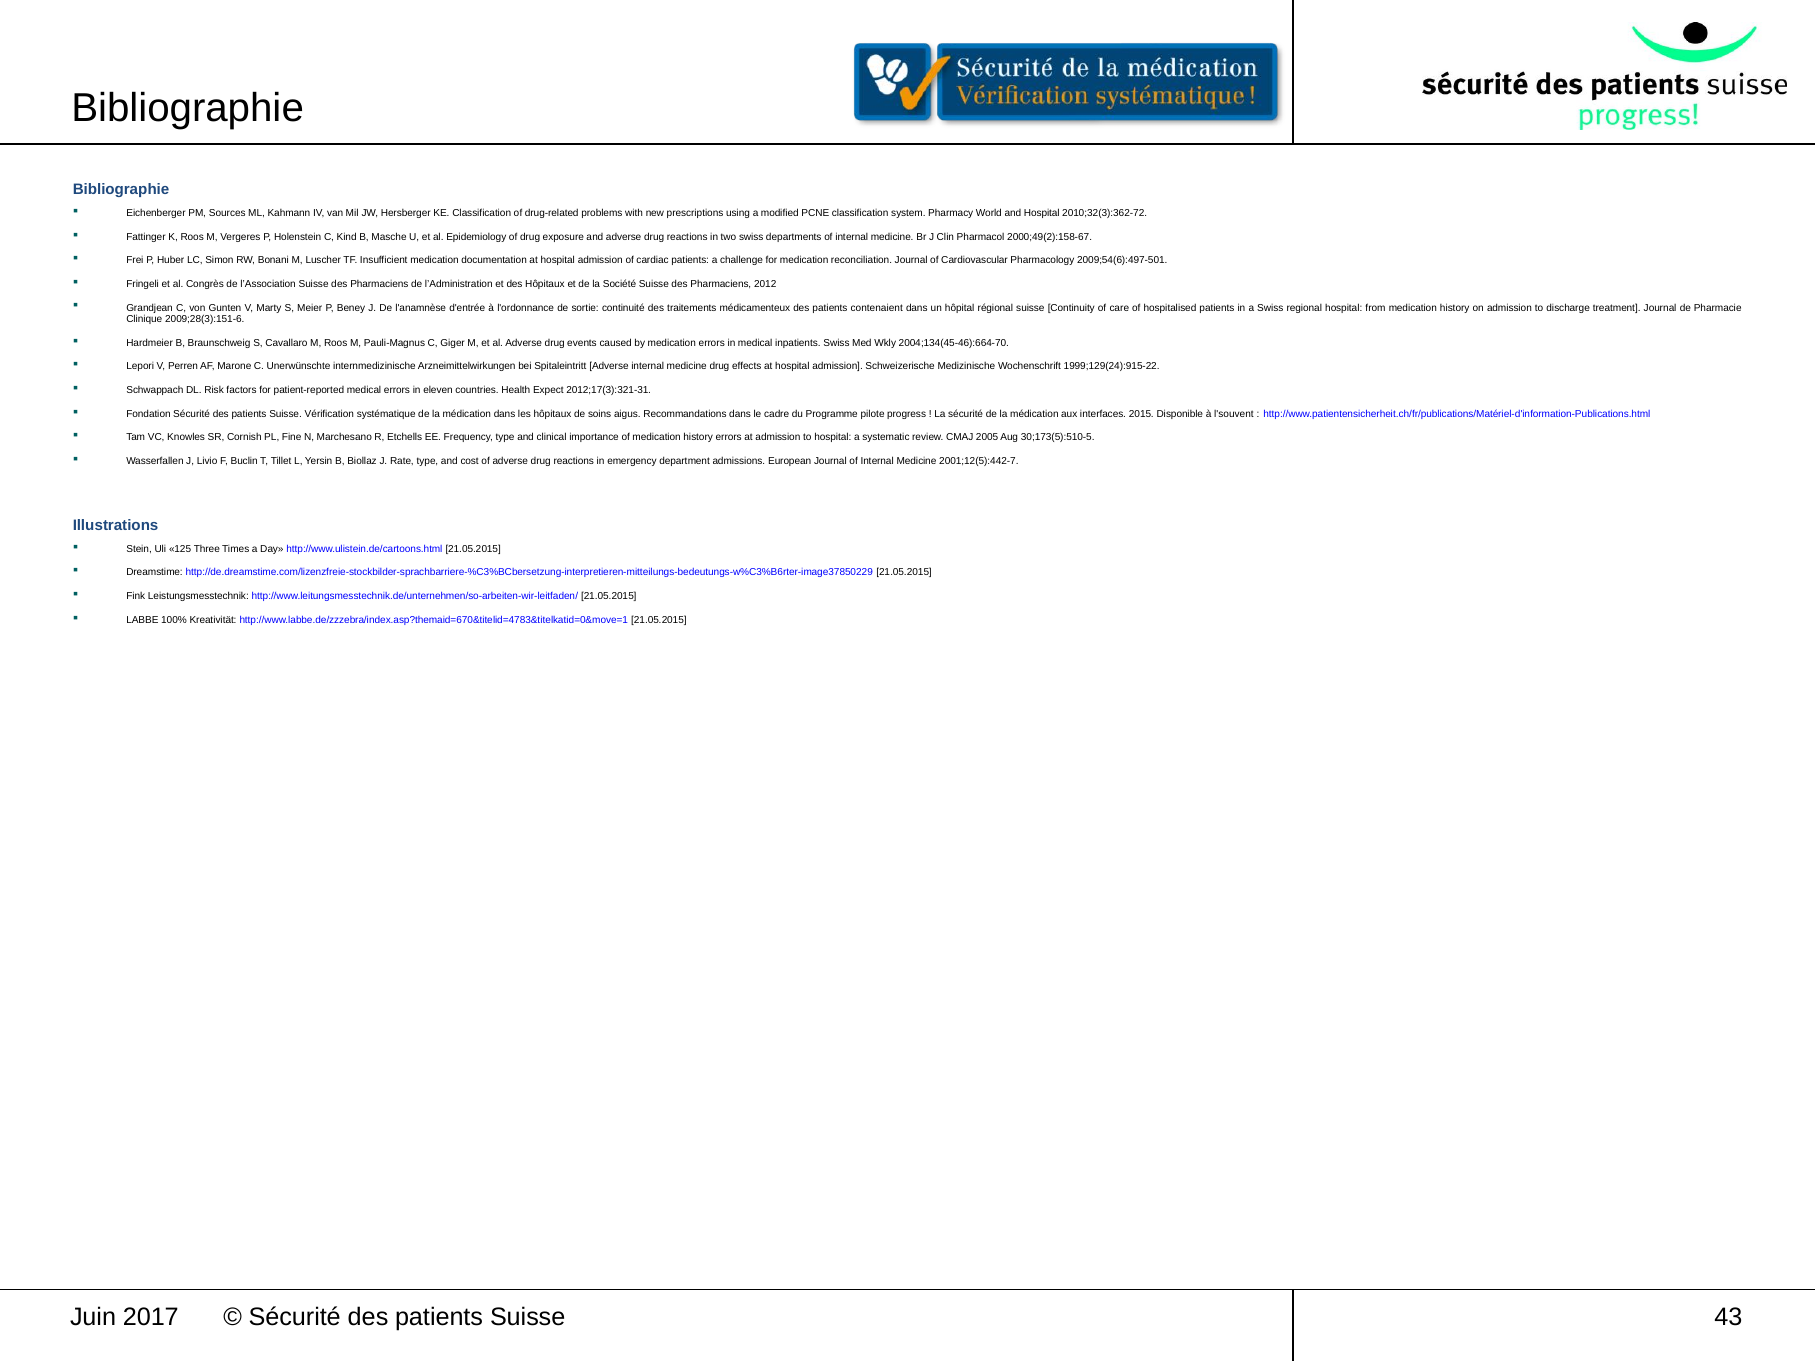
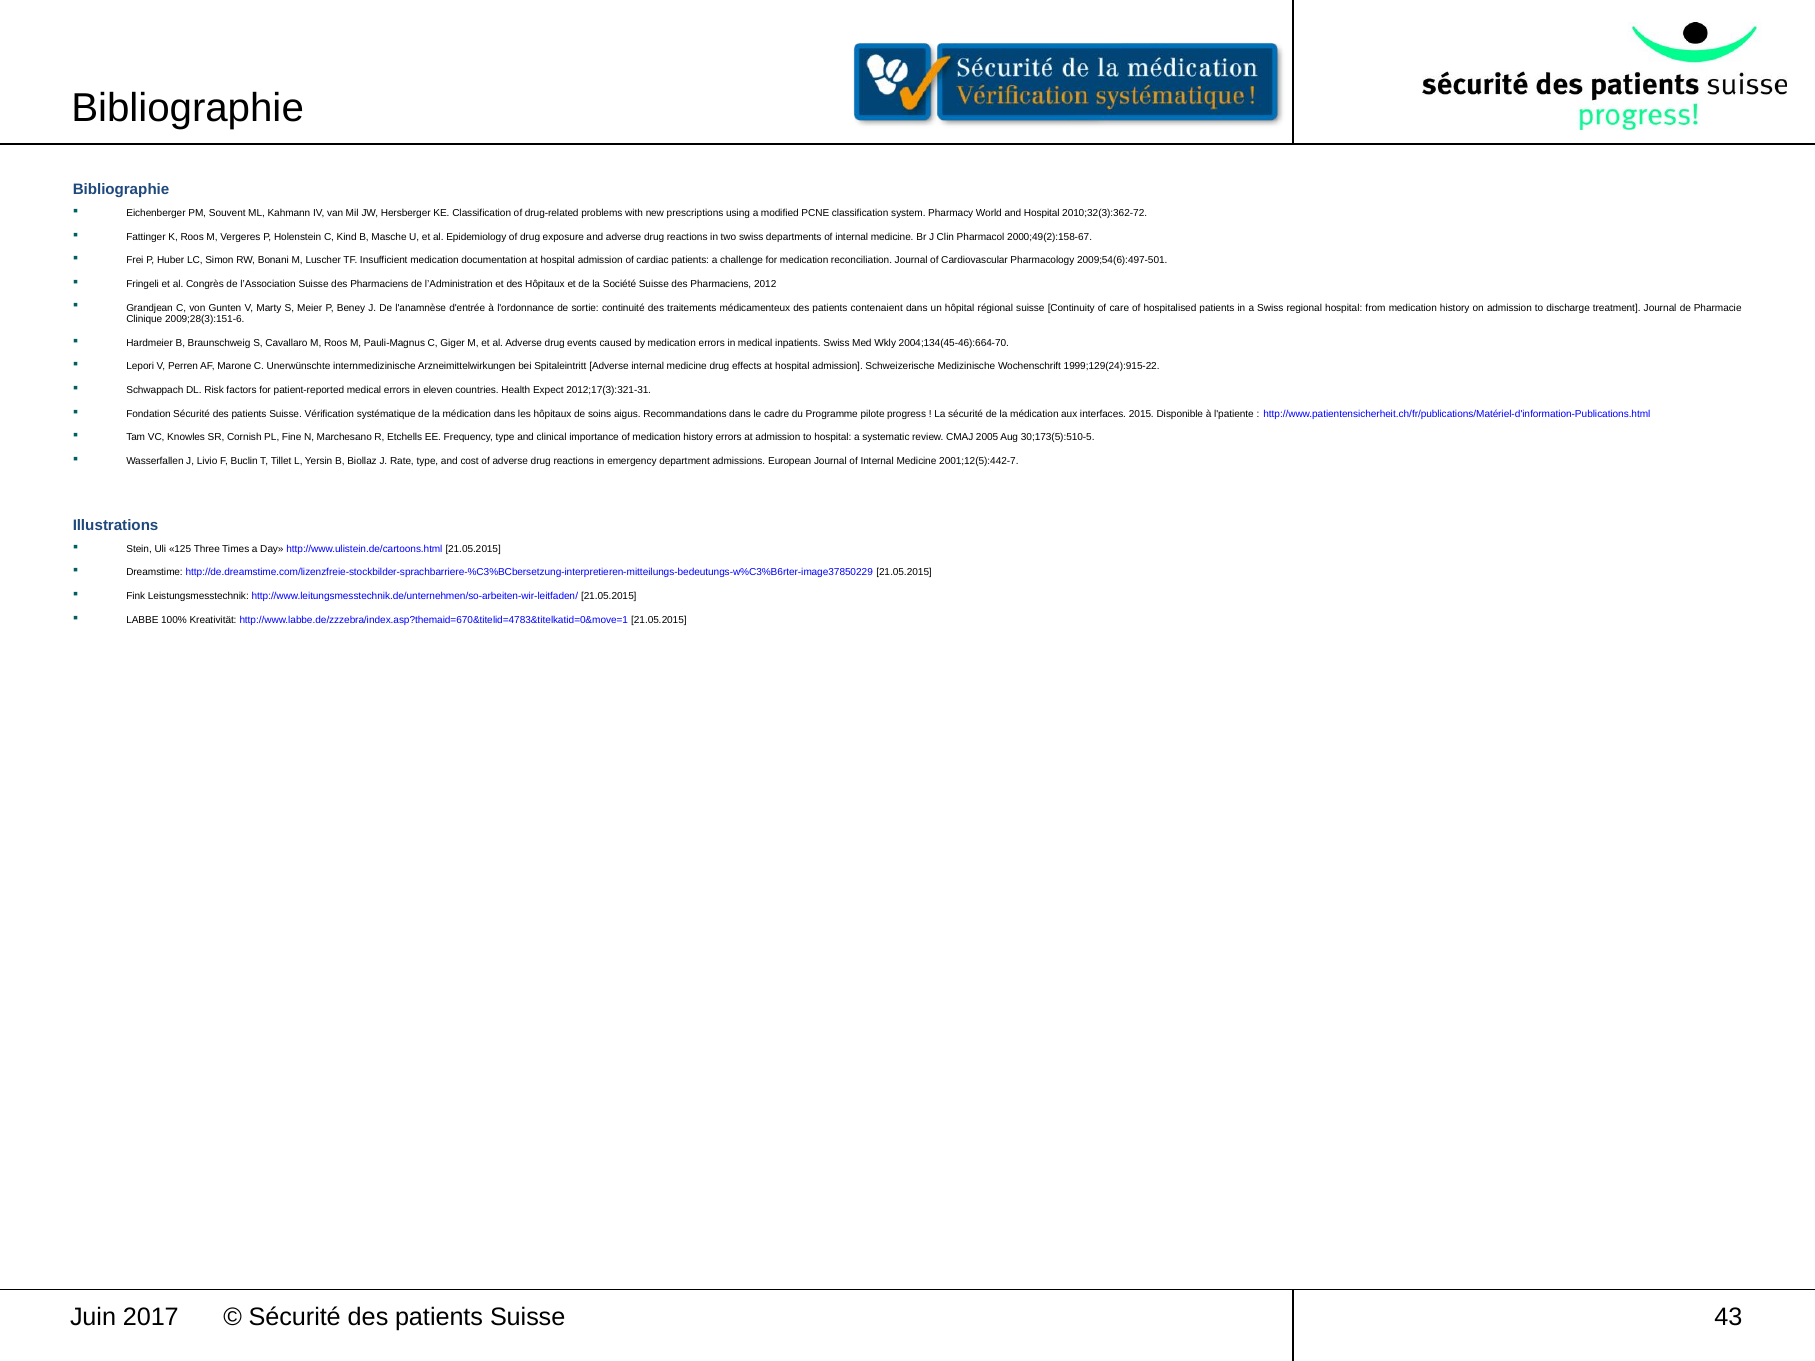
Sources: Sources -> Souvent (227, 213)
l'souvent: l'souvent -> l'patiente (1234, 414)
